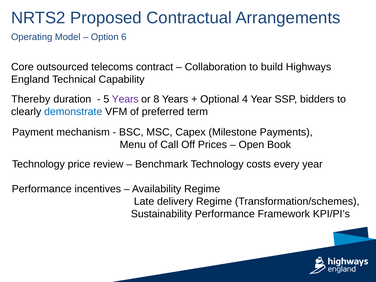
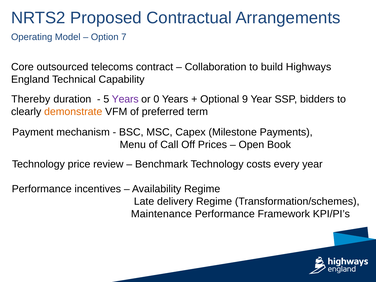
6: 6 -> 7 (124, 37)
8: 8 -> 0 (156, 99)
4: 4 -> 9 (245, 99)
demonstrate colour: blue -> orange (73, 112)
Sustainability: Sustainability -> Maintenance (161, 214)
